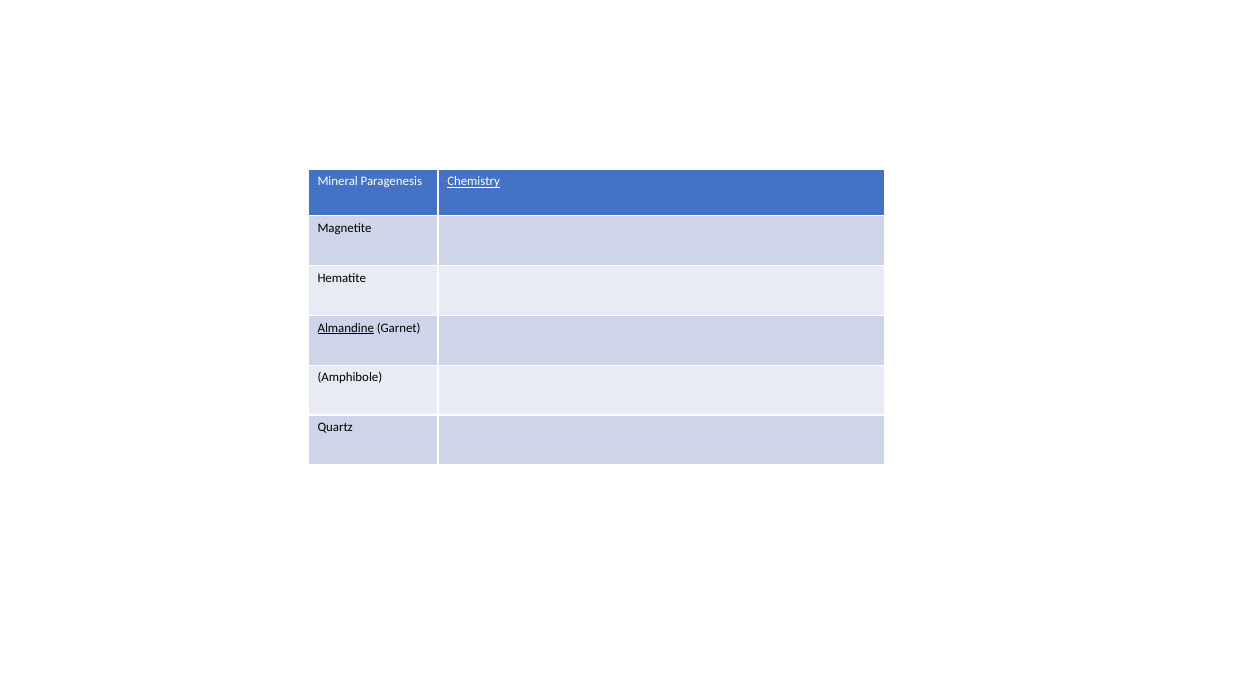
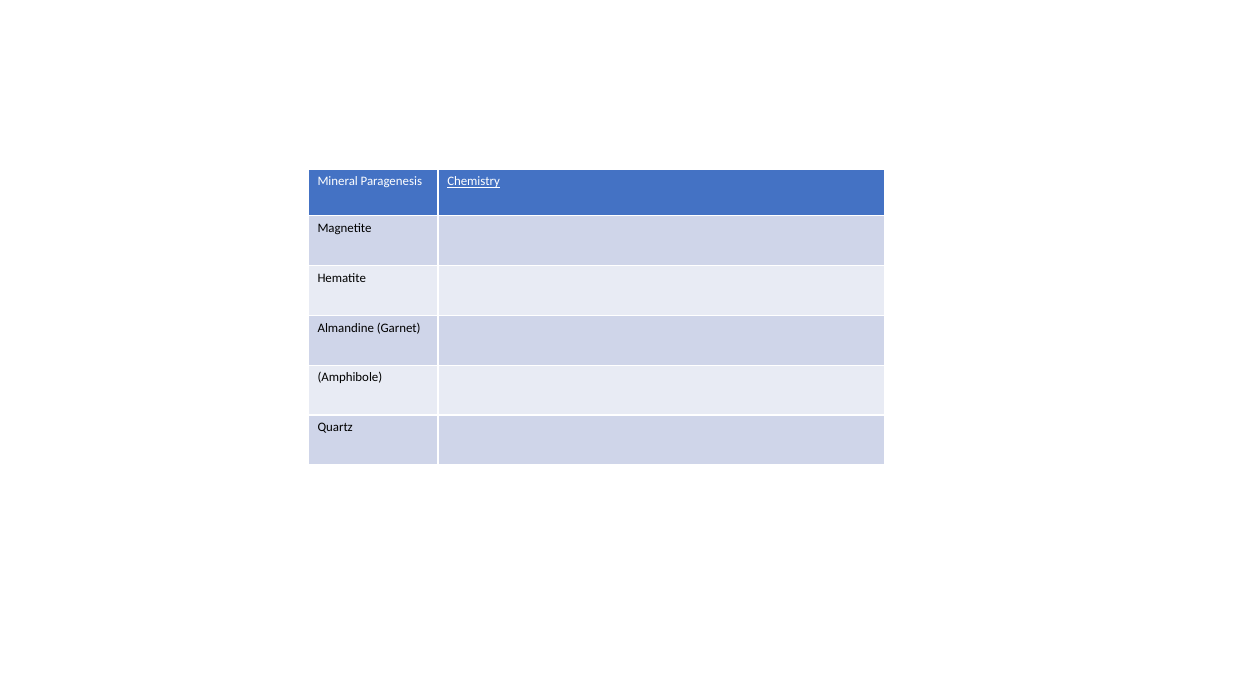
Almandine underline: present -> none (346, 328)
